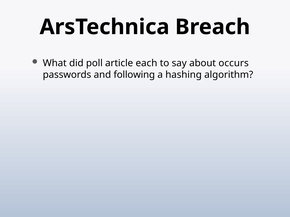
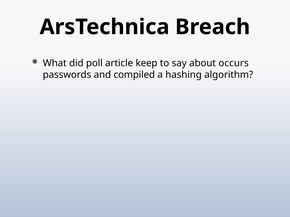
each: each -> keep (147, 63)
following: following -> compiled (134, 75)
